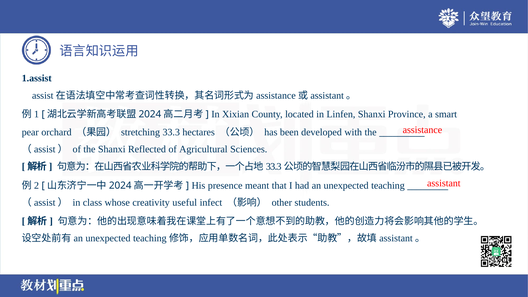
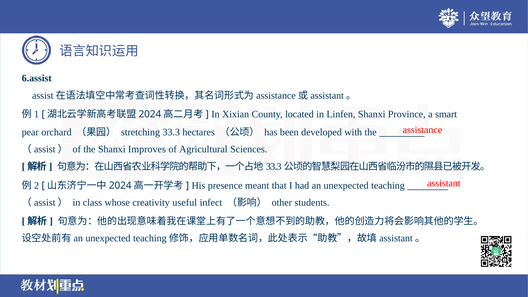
1.assist: 1.assist -> 6.assist (37, 78)
Reflected: Reflected -> Improves (147, 149)
